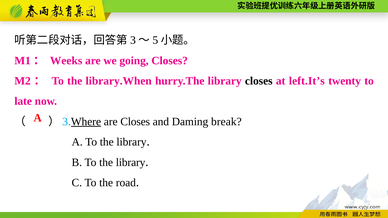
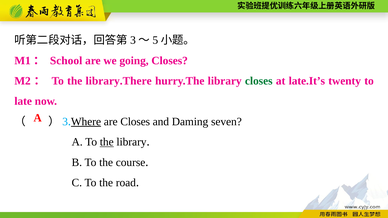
Weeks: Weeks -> School (66, 61)
library.When: library.When -> library.There (119, 81)
closes colour: black -> green (259, 81)
left.It’s: left.It’s -> late.It’s (307, 81)
break: break -> seven (226, 122)
the underline: none -> present (107, 142)
B To the library: library -> course (131, 162)
